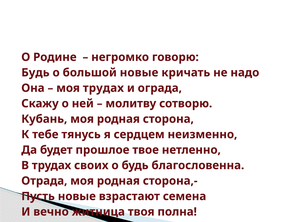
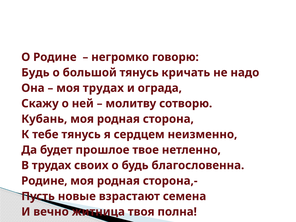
большой новые: новые -> тянусь (139, 73)
Отрада: Отрада -> Родине (44, 181)
